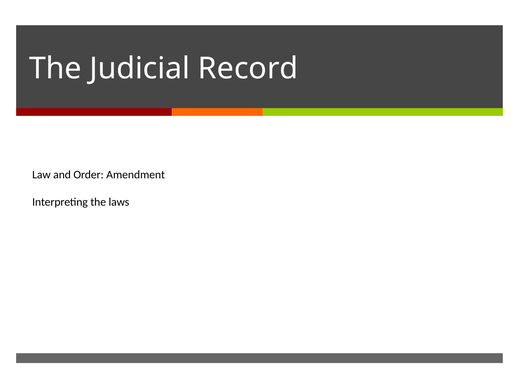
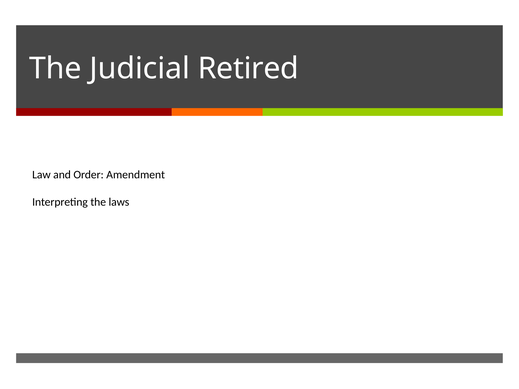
Record: Record -> Retired (248, 69)
